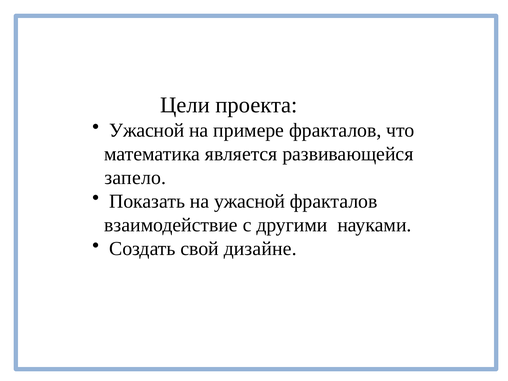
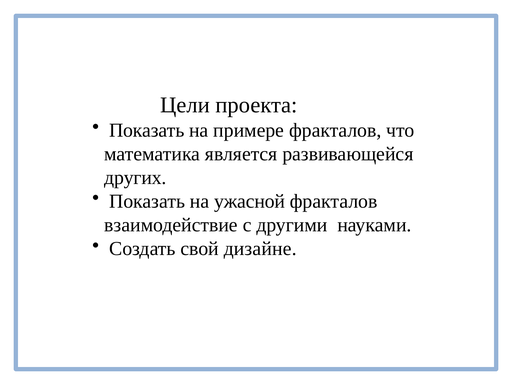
Ужасной: Ужасной -> Показать (147, 130)
запело: запело -> других (135, 178)
